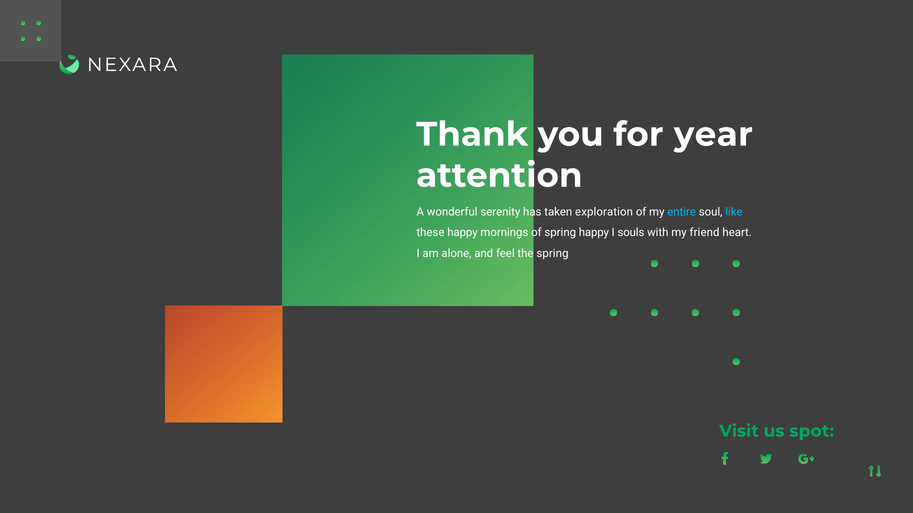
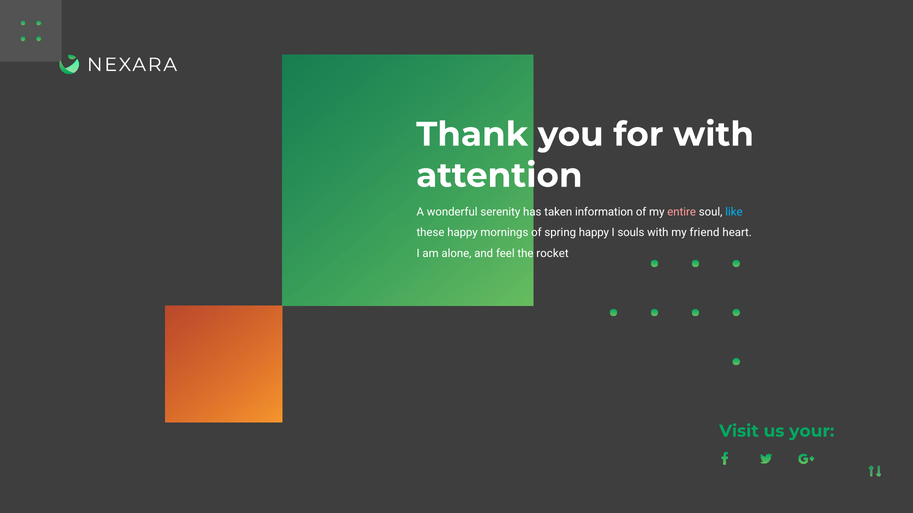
for year: year -> with (714, 135)
exploration: exploration -> information (604, 212)
entire colour: light blue -> pink (682, 212)
the spring: spring -> rocket (552, 254)
spot: spot -> your (812, 432)
